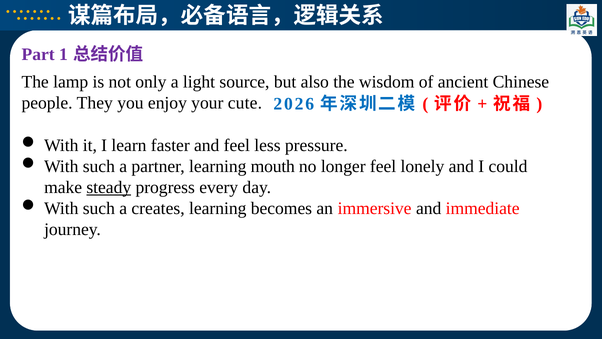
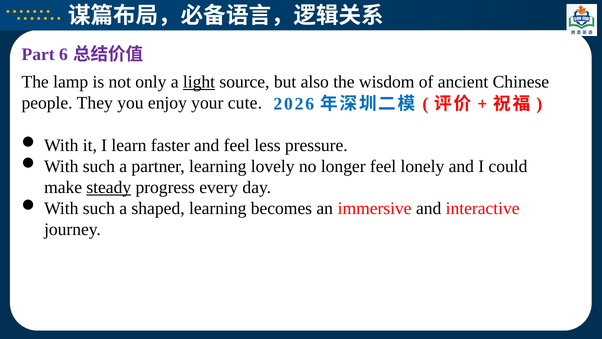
1: 1 -> 6 (63, 54)
light underline: none -> present (199, 82)
mouth: mouth -> lovely (273, 166)
creates: creates -> shaped (158, 208)
immediate: immediate -> interactive (483, 208)
